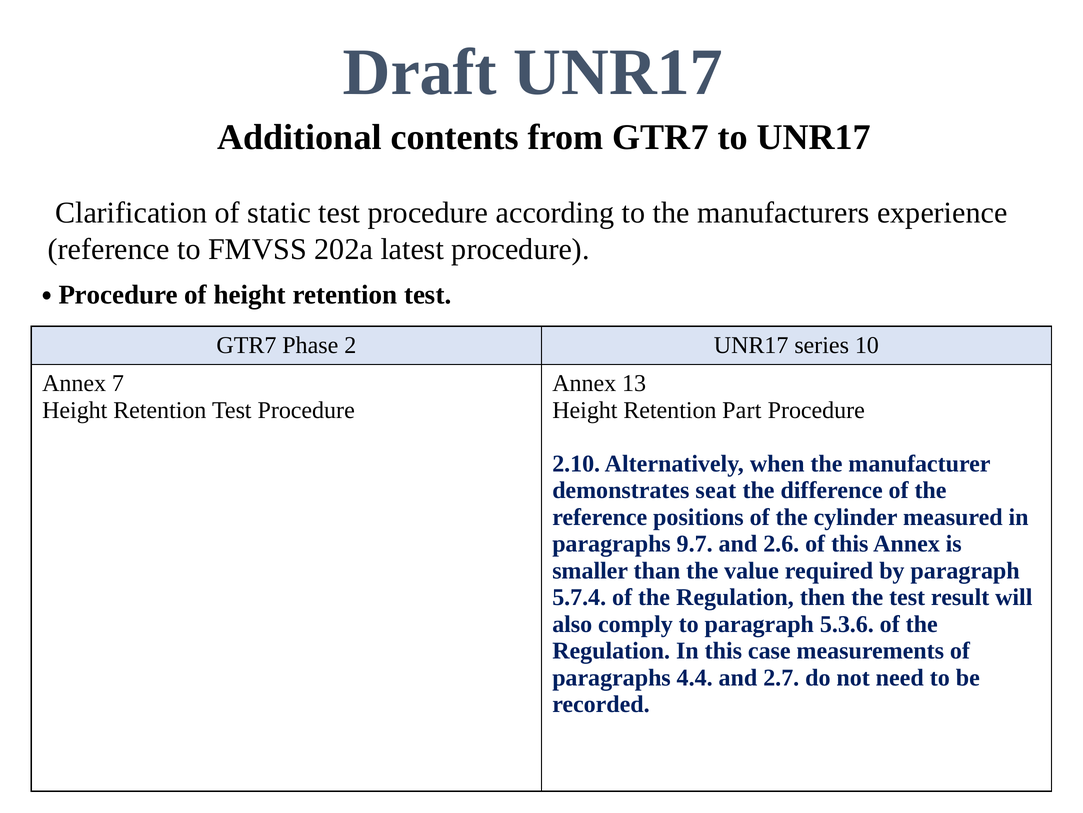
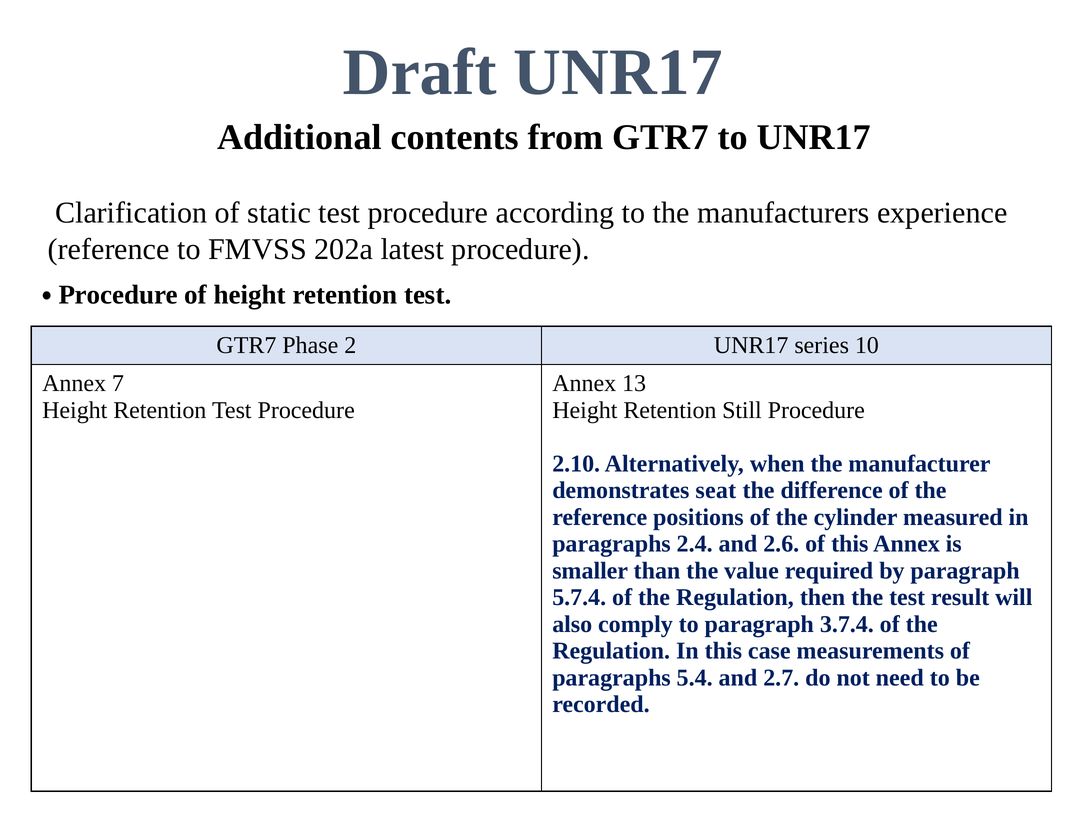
Part: Part -> Still (742, 410)
9.7: 9.7 -> 2.4 (695, 543)
5.3.6: 5.3.6 -> 3.7.4 (847, 624)
4.4: 4.4 -> 5.4 (695, 677)
